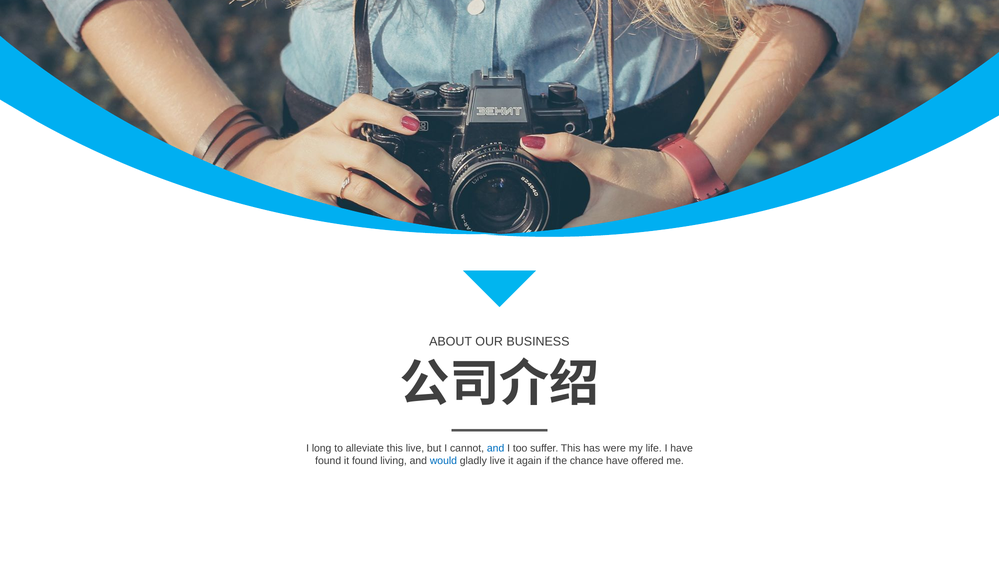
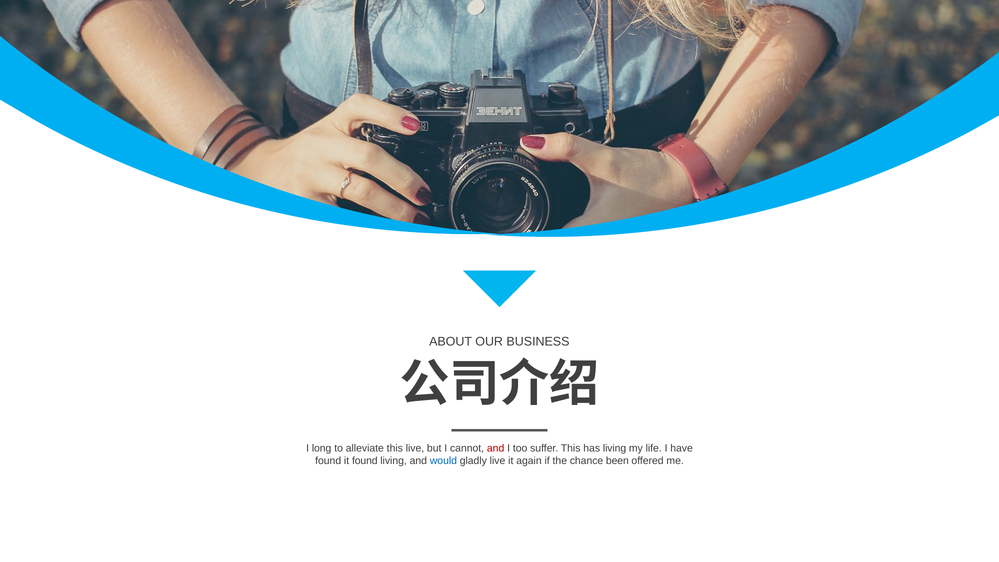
and colour: blue -> red (496, 448)
has were: were -> living (615, 448)
chance have: have -> been (617, 461)
